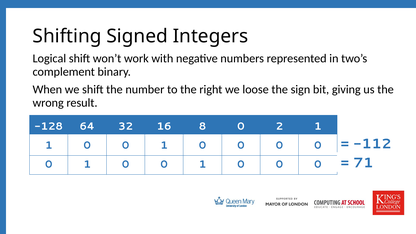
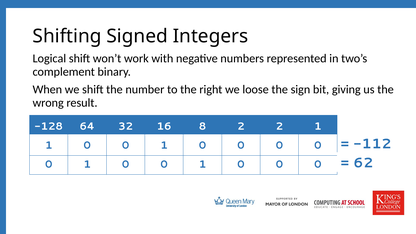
8 0: 0 -> 2 (241, 126)
71: 71 -> 62 (363, 163)
